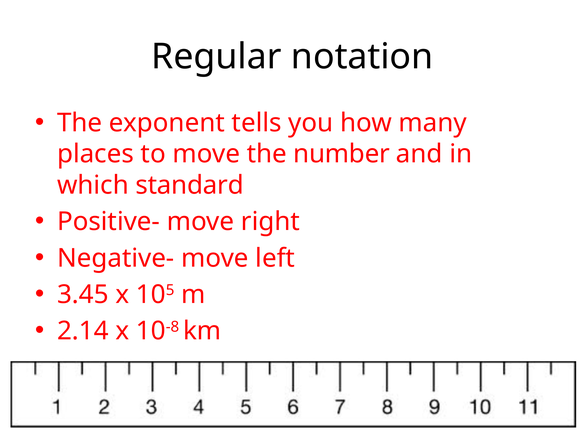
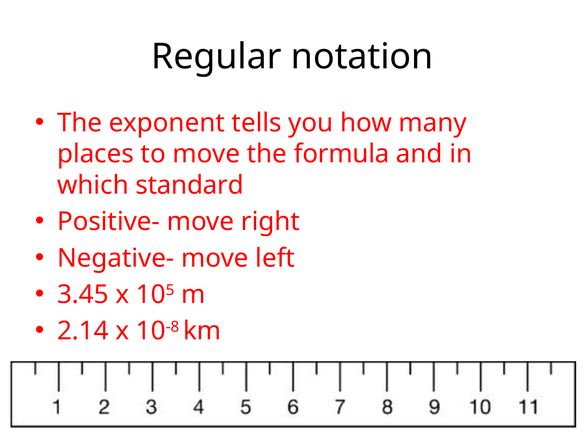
number: number -> formula (342, 154)
